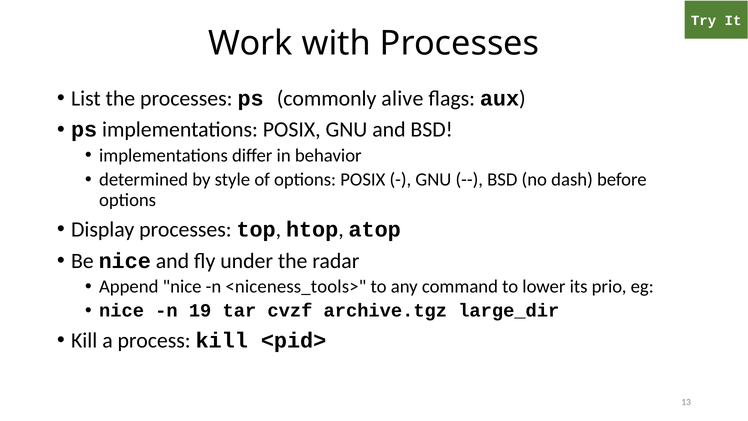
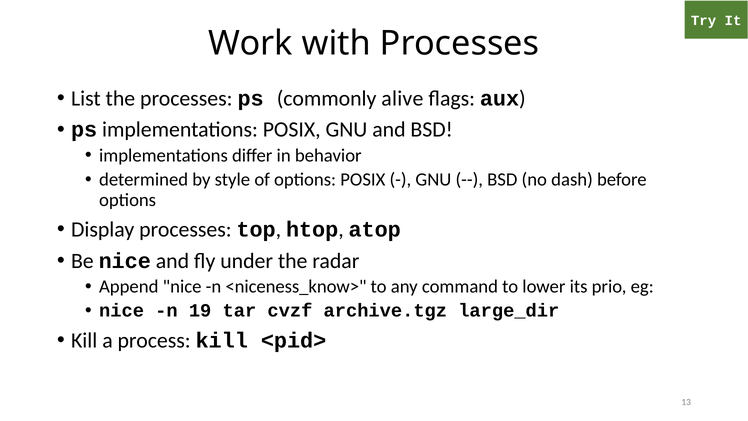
<niceness_tools>: <niceness_tools> -> <niceness_know> (296, 286)
